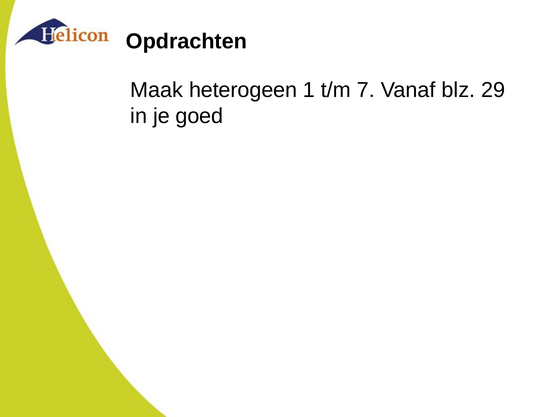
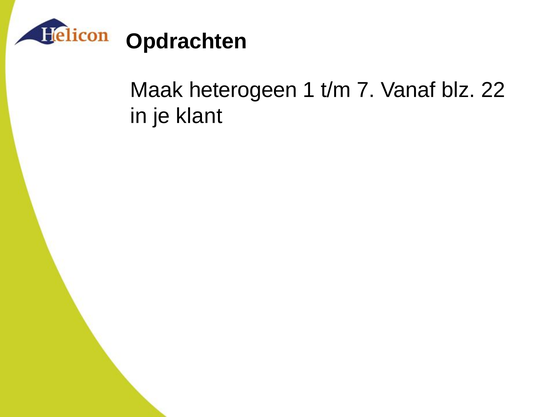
29: 29 -> 22 (493, 90)
goed: goed -> klant (199, 116)
